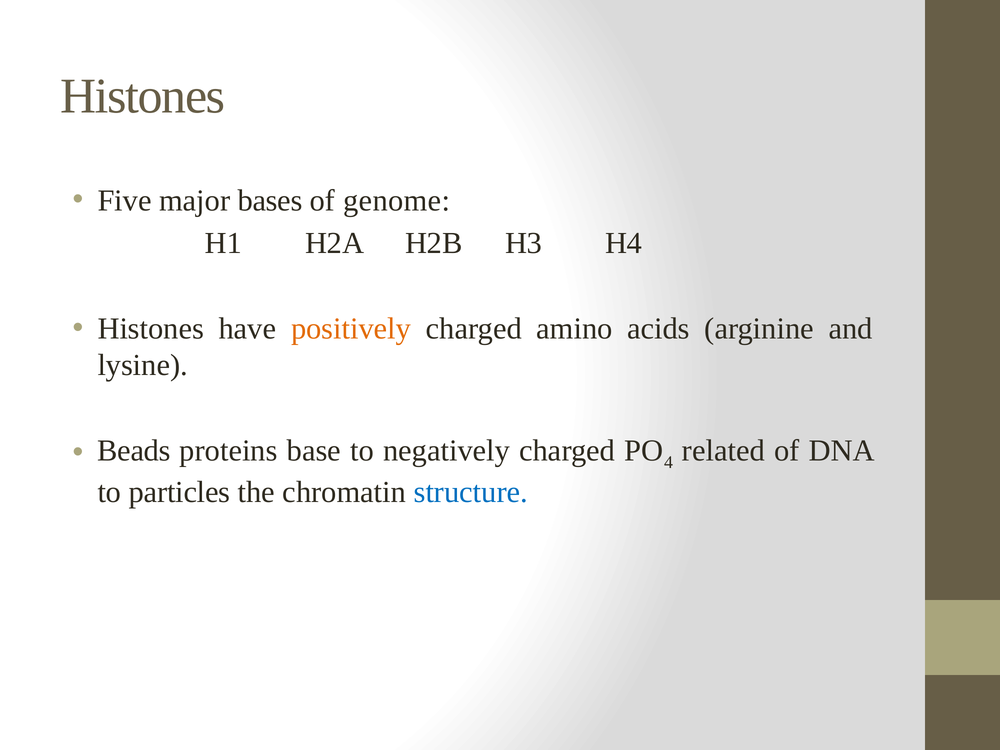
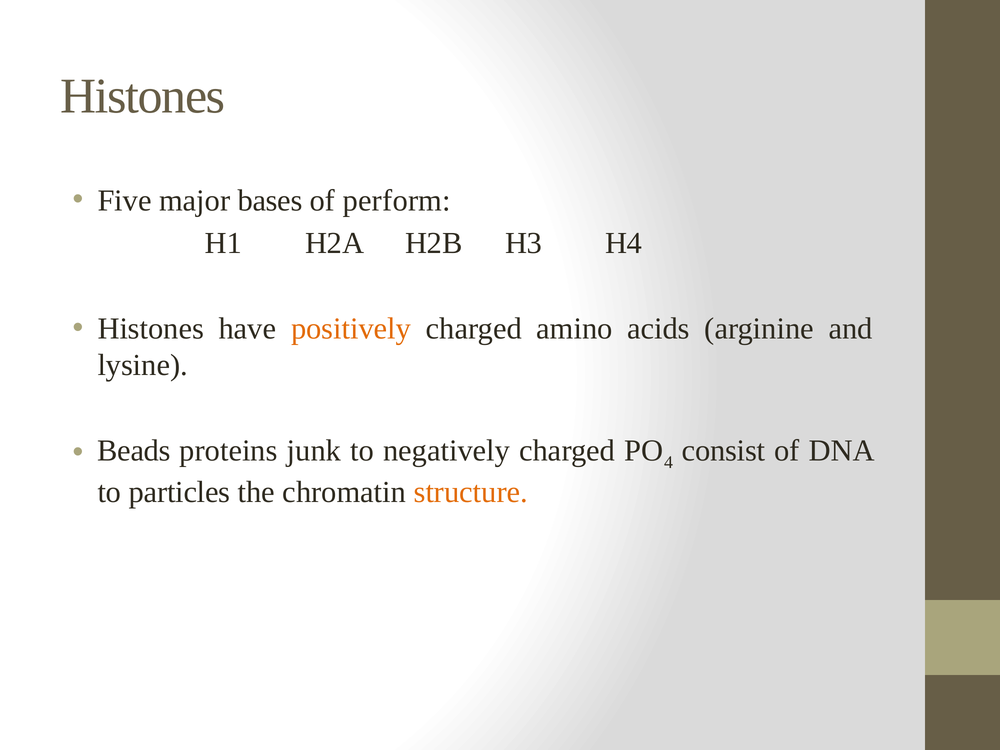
genome: genome -> perform (397, 200)
base: base -> junk (314, 451)
related: related -> consist (724, 451)
structure colour: blue -> orange (471, 492)
